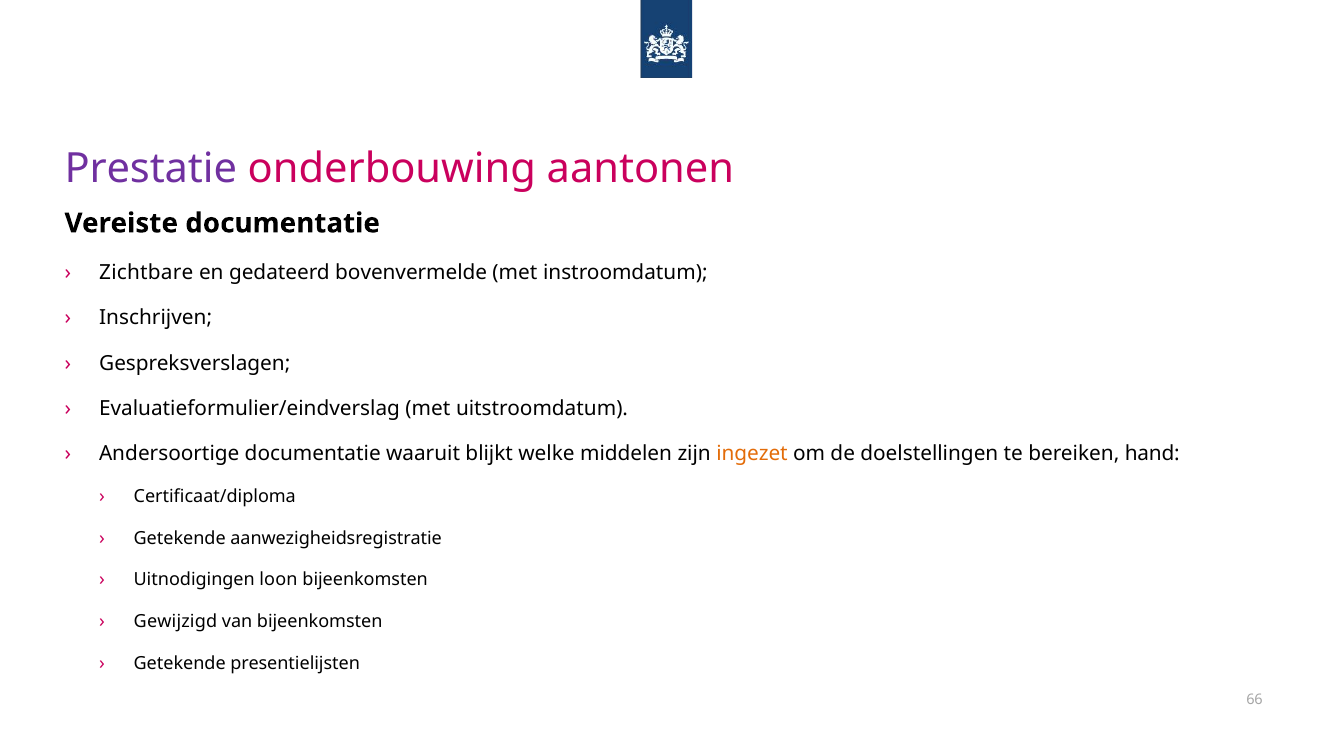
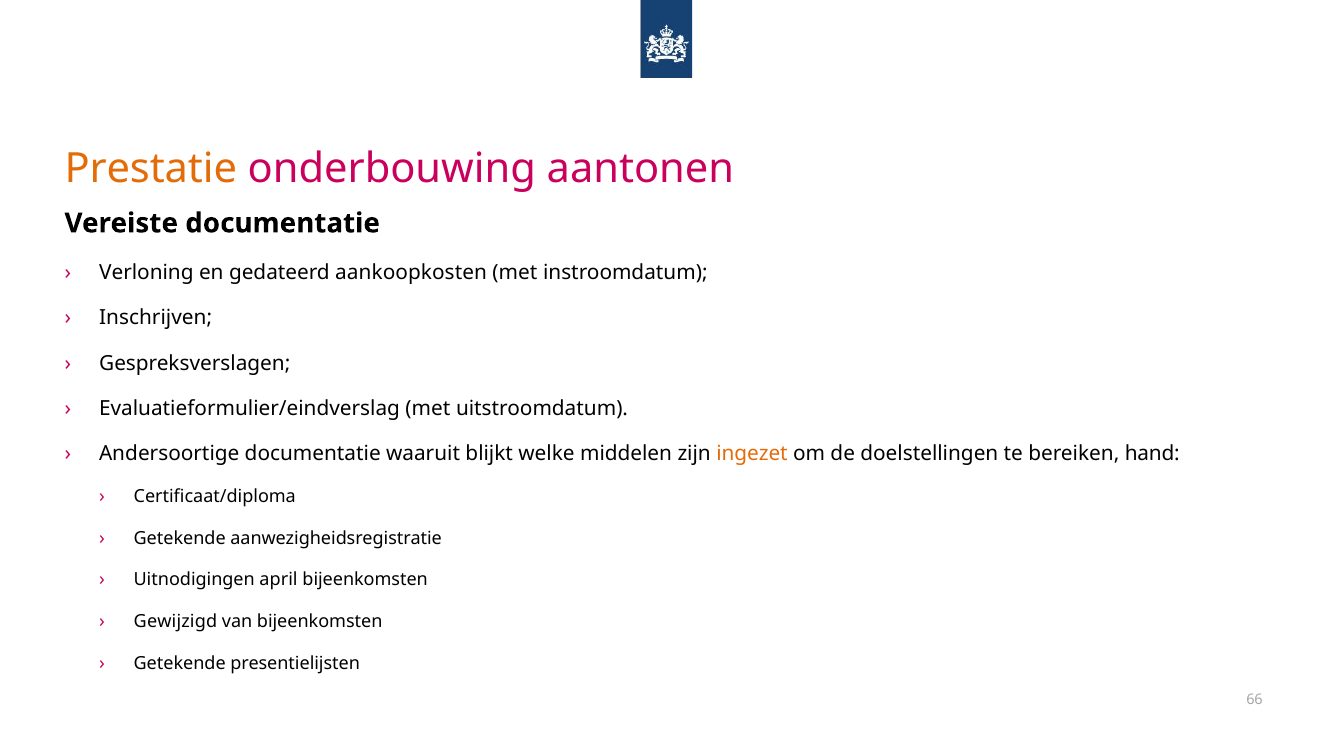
Prestatie colour: purple -> orange (151, 169)
Zichtbare: Zichtbare -> Verloning (146, 273)
bovenvermelde: bovenvermelde -> aankoopkosten (411, 273)
loon: loon -> april (279, 580)
